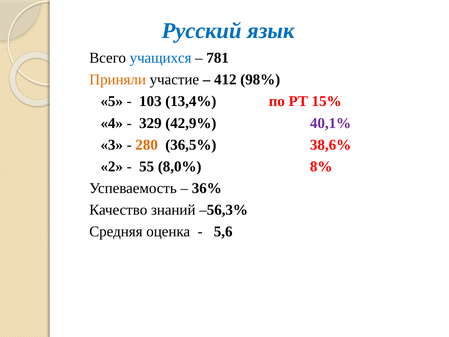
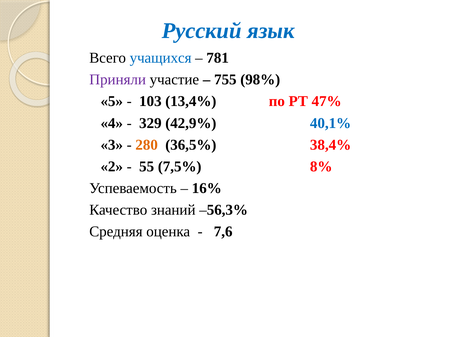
Приняли colour: orange -> purple (118, 80)
412: 412 -> 755 (225, 80)
15%: 15% -> 47% (327, 101)
40,1% colour: purple -> blue (331, 123)
38,6%: 38,6% -> 38,4% (331, 145)
8,0%: 8,0% -> 7,5% (180, 166)
36%: 36% -> 16% (207, 188)
5,6: 5,6 -> 7,6 (223, 232)
